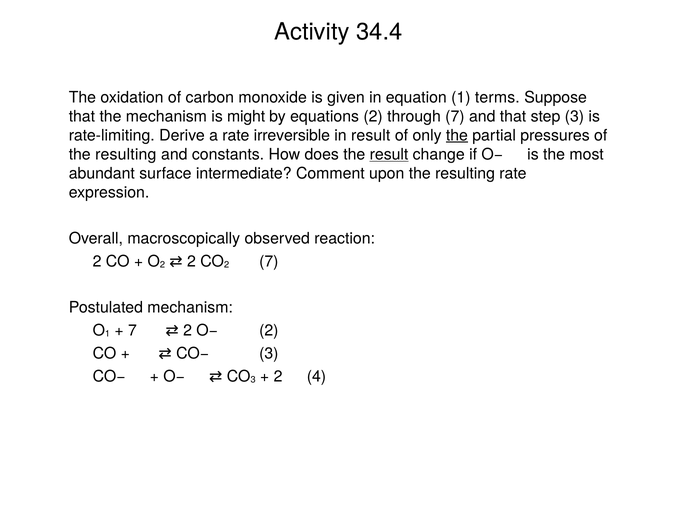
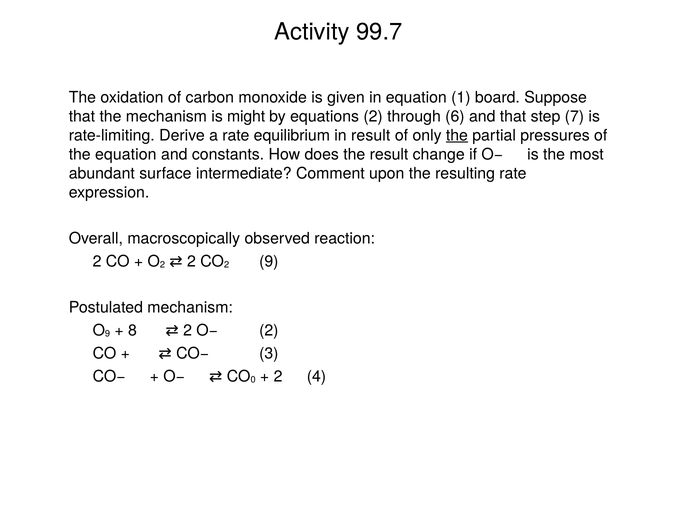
34.4: 34.4 -> 99.7 (379, 32)
terms: terms -> board (497, 97)
through 7: 7 -> 6 (455, 116)
step 3: 3 -> 7 (574, 116)
irreversible: irreversible -> equilibrium (292, 135)
resulting: resulting -> equation (126, 154)
result underline: present -> none (389, 154)
2 7: 7 -> 9 (269, 261)
1: 1 -> 9 (107, 334)
7: 7 -> 8 (132, 331)
3: 3 -> 0 (253, 380)
